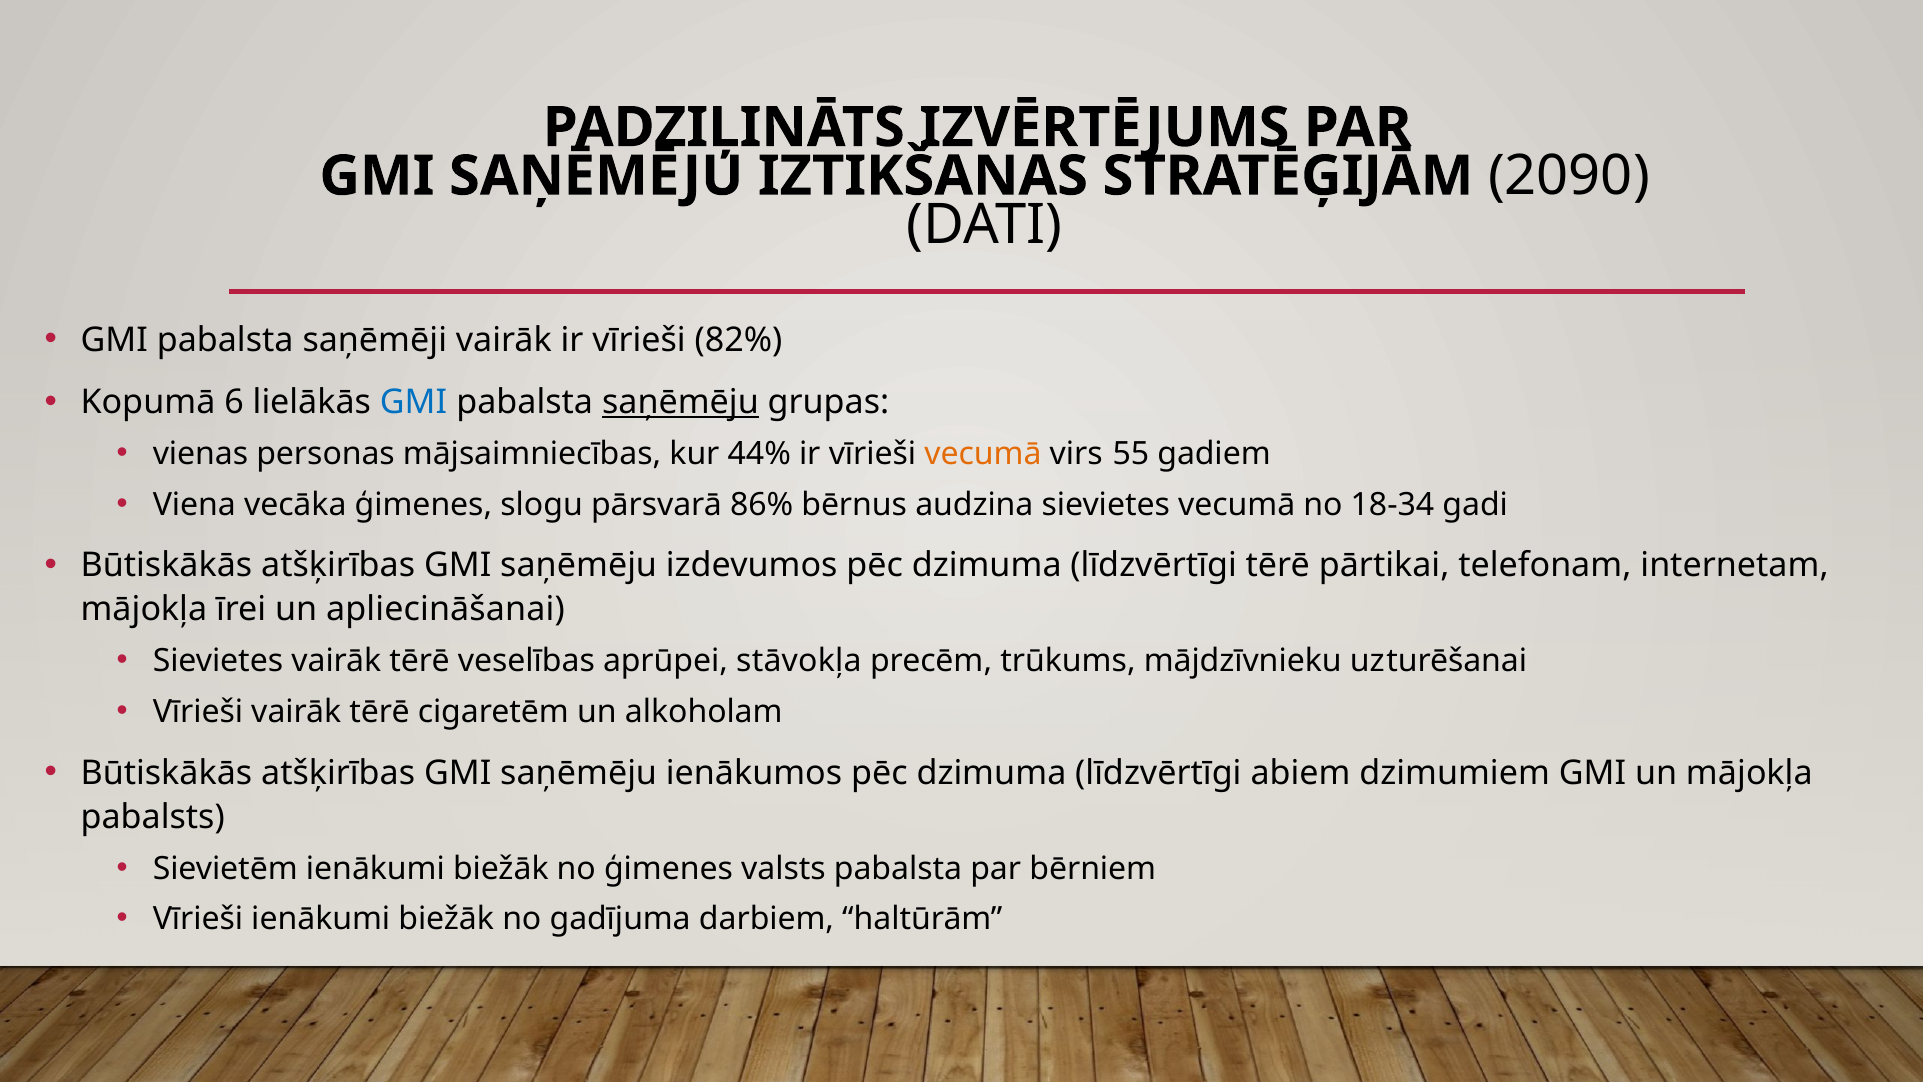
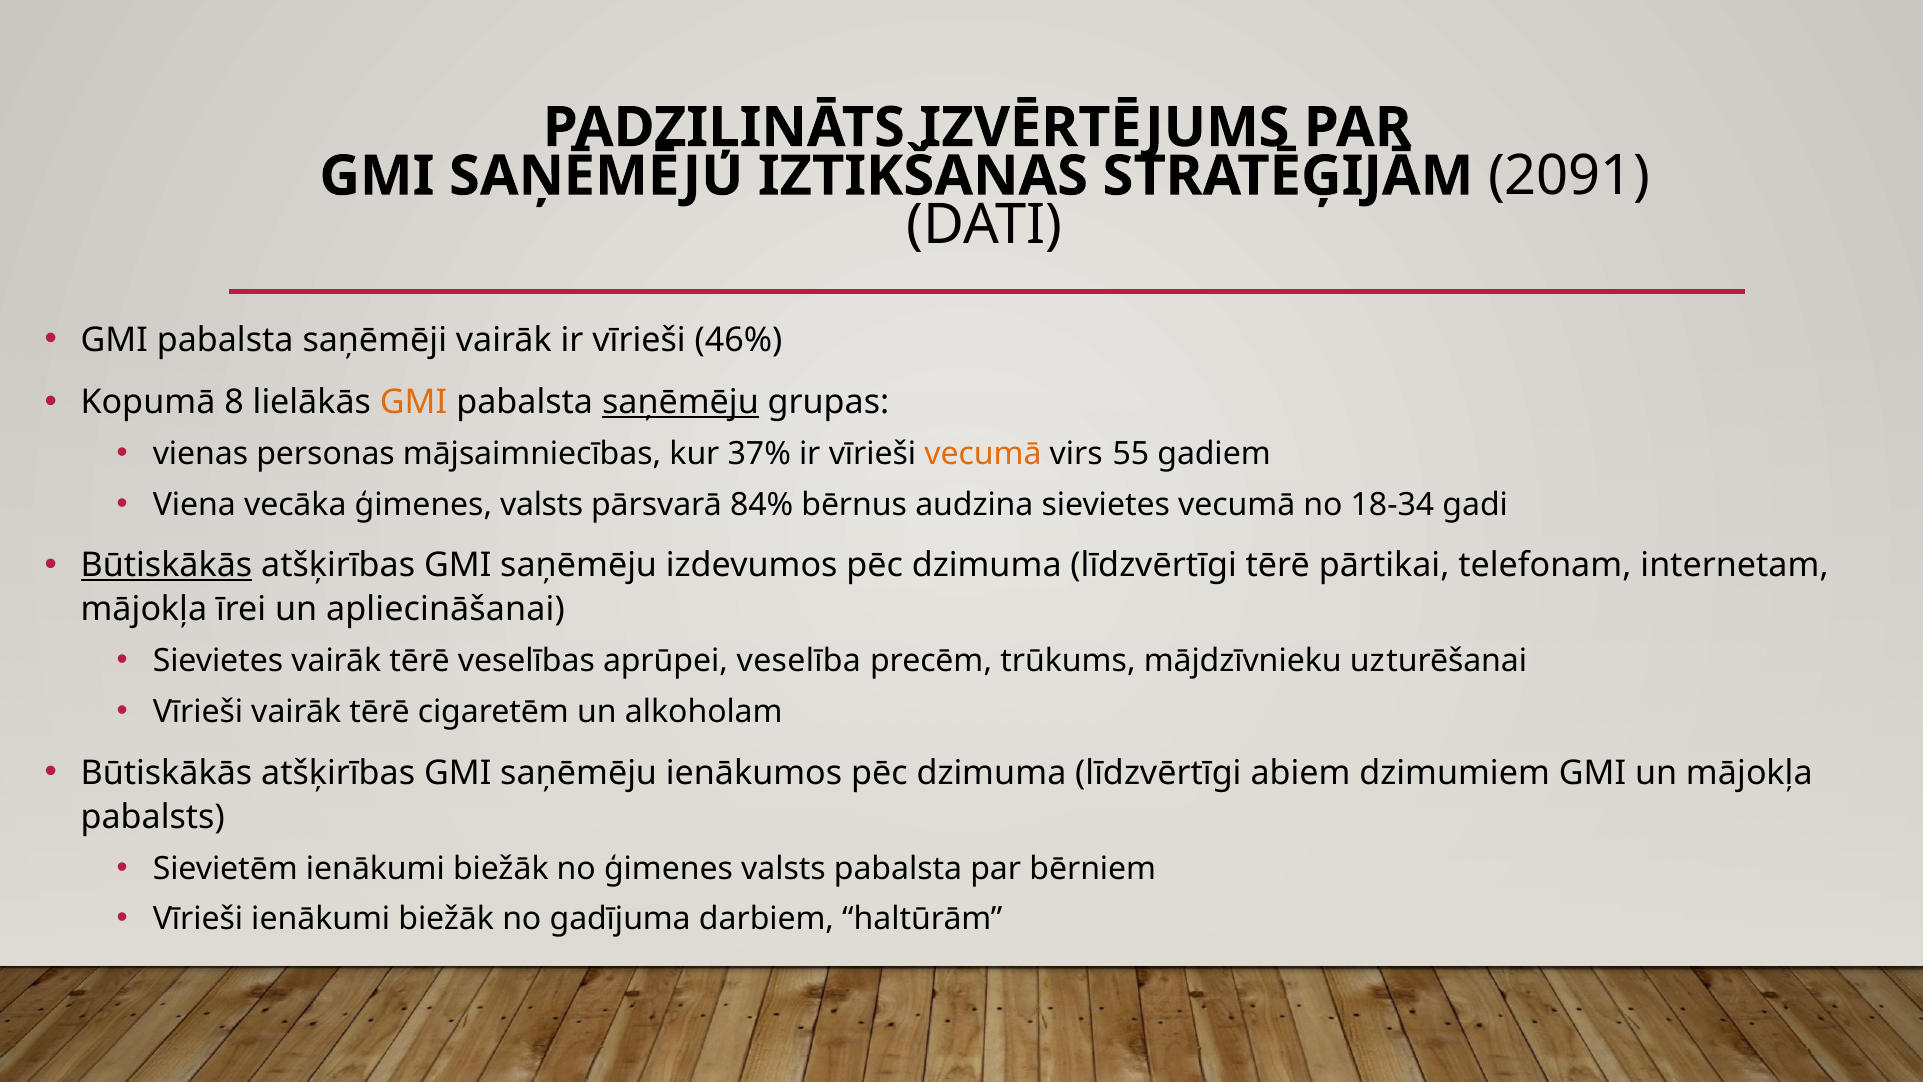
2090: 2090 -> 2091 (1569, 176)
82%: 82% -> 46% (739, 340)
6: 6 -> 8 (234, 402)
GMI colour: blue -> orange (414, 402)
44%: 44% -> 37% (759, 454)
vecāka ģimenes slogu: slogu -> valsts (542, 504)
86%: 86% -> 84% (762, 504)
Būtiskākās underline: none -> present (166, 565)
stāvokļa: stāvokļa -> veselība (799, 661)
